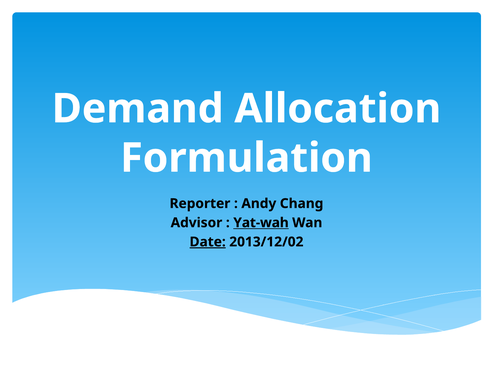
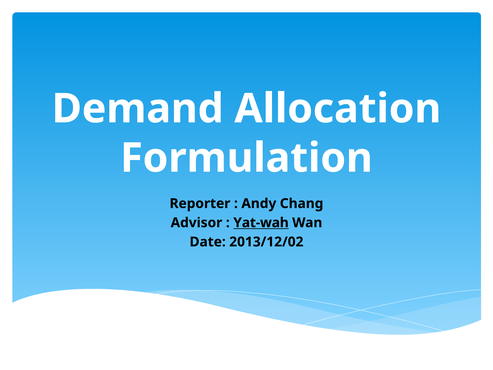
Date underline: present -> none (208, 242)
